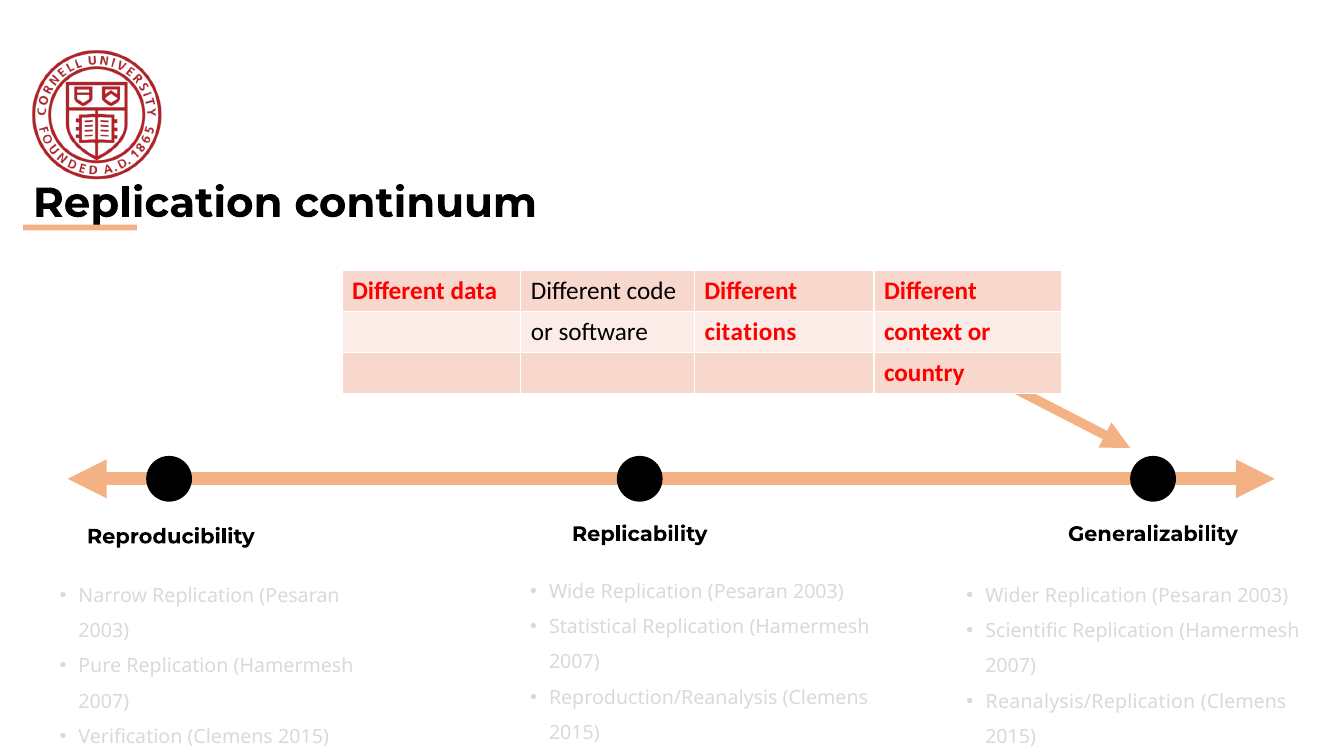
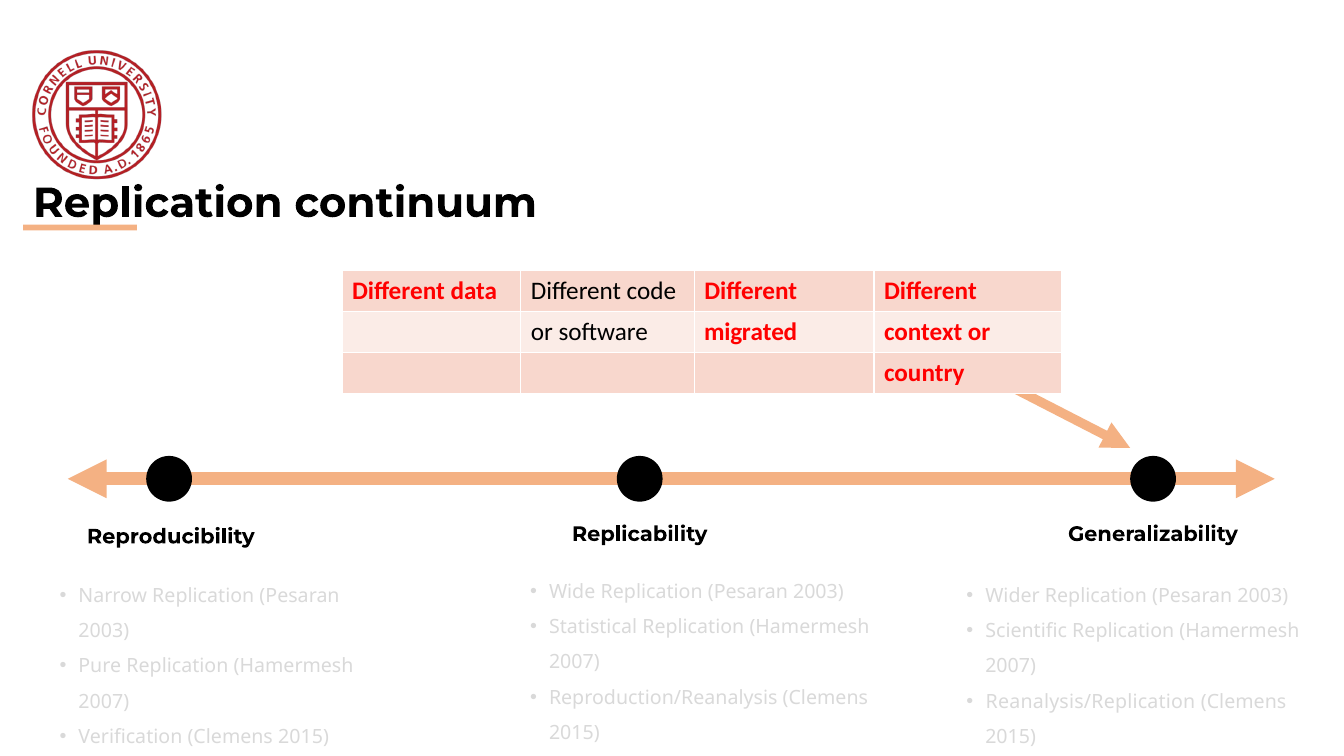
citations: citations -> migrated (751, 332)
